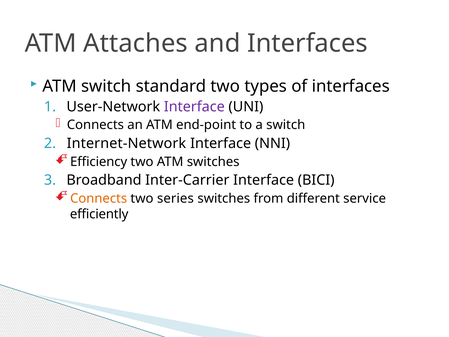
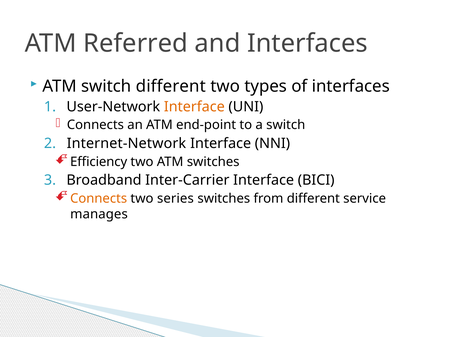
Attaches: Attaches -> Referred (136, 43)
switch standard: standard -> different (171, 86)
Interface colour: purple -> orange (194, 107)
efficiently: efficiently -> manages (99, 214)
